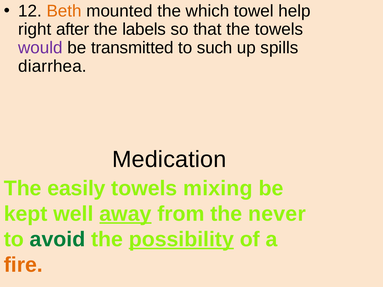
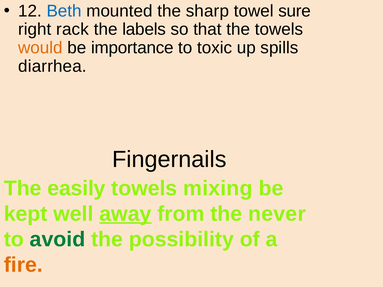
Beth colour: orange -> blue (64, 11)
which: which -> sharp (207, 11)
help: help -> sure (295, 11)
after: after -> rack (73, 29)
would colour: purple -> orange (40, 48)
transmitted: transmitted -> importance (132, 48)
such: such -> toxic (215, 48)
Medication: Medication -> Fingernails (169, 160)
possibility underline: present -> none (181, 240)
